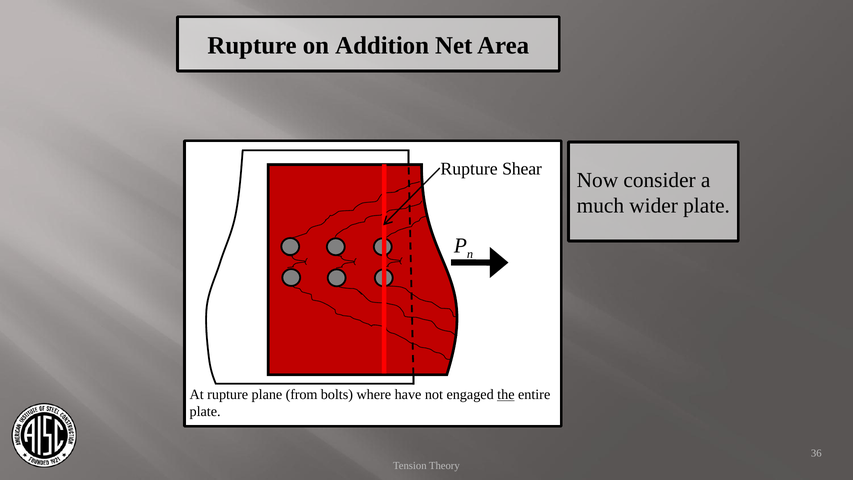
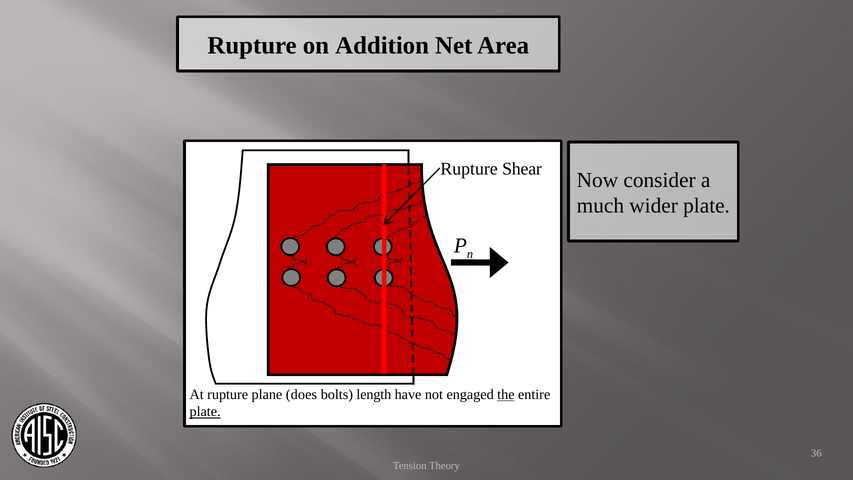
from: from -> does (301, 394)
where: where -> length (374, 394)
plate underline: none -> present (205, 412)
